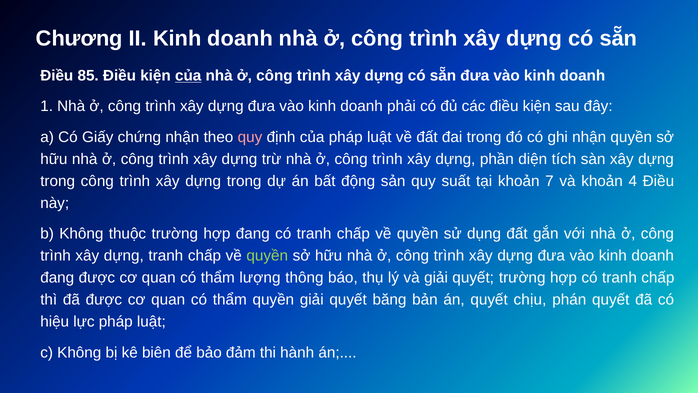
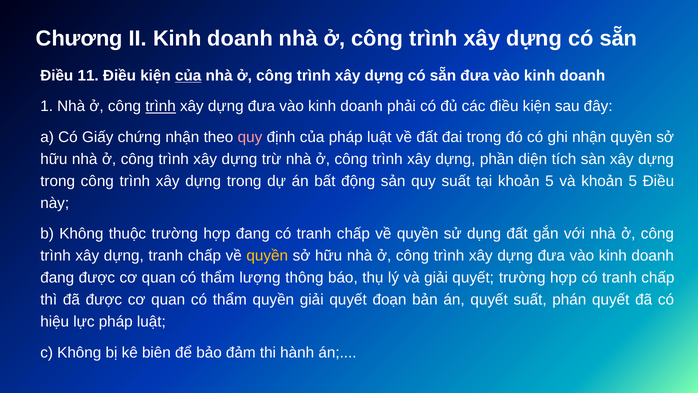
85: 85 -> 11 (88, 76)
trình underline: none -> present (161, 106)
tại khoản 7: 7 -> 5 (549, 181)
và khoản 4: 4 -> 5 (633, 181)
quyền colour: light green -> yellow (267, 256)
băng: băng -> đoạn (390, 299)
quyết chịu: chịu -> suất (530, 299)
